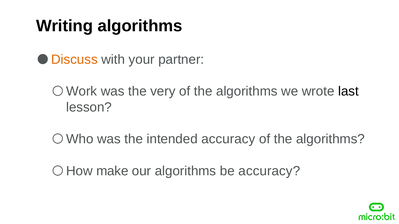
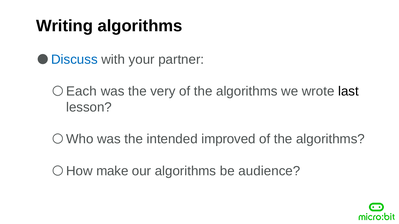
Discuss colour: orange -> blue (74, 60)
Work: Work -> Each (82, 91)
intended accuracy: accuracy -> improved (228, 139)
be accuracy: accuracy -> audience (269, 171)
